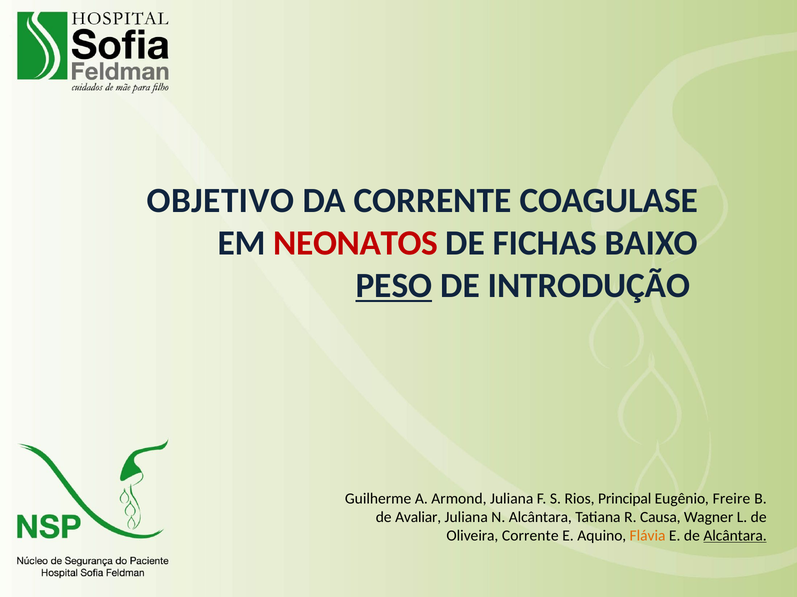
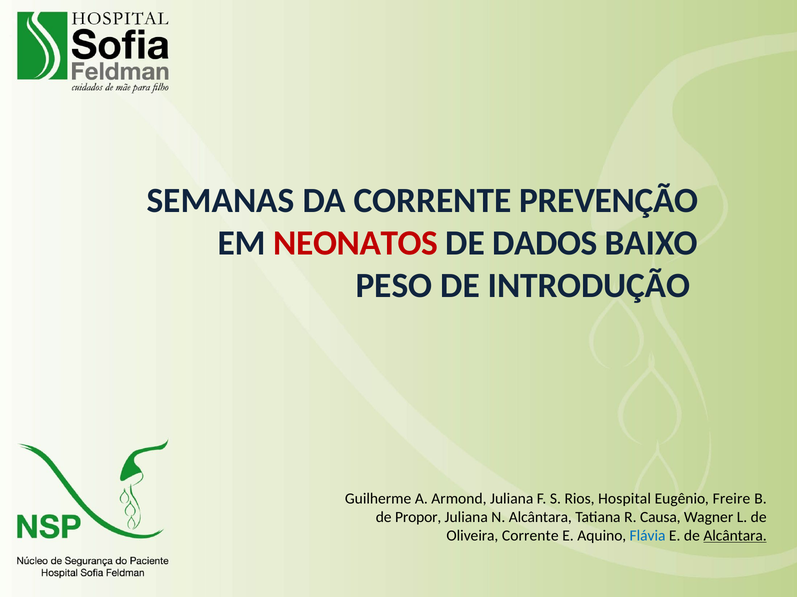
OBJETIVO: OBJETIVO -> SEMANAS (221, 201)
COAGULASE: COAGULASE -> PREVENÇÃO (609, 201)
FICHAS: FICHAS -> DADOS (545, 244)
PESO underline: present -> none (394, 286)
Principal: Principal -> Hospital (625, 499)
Avaliar: Avaliar -> Propor (418, 518)
Flávia colour: orange -> blue (648, 536)
